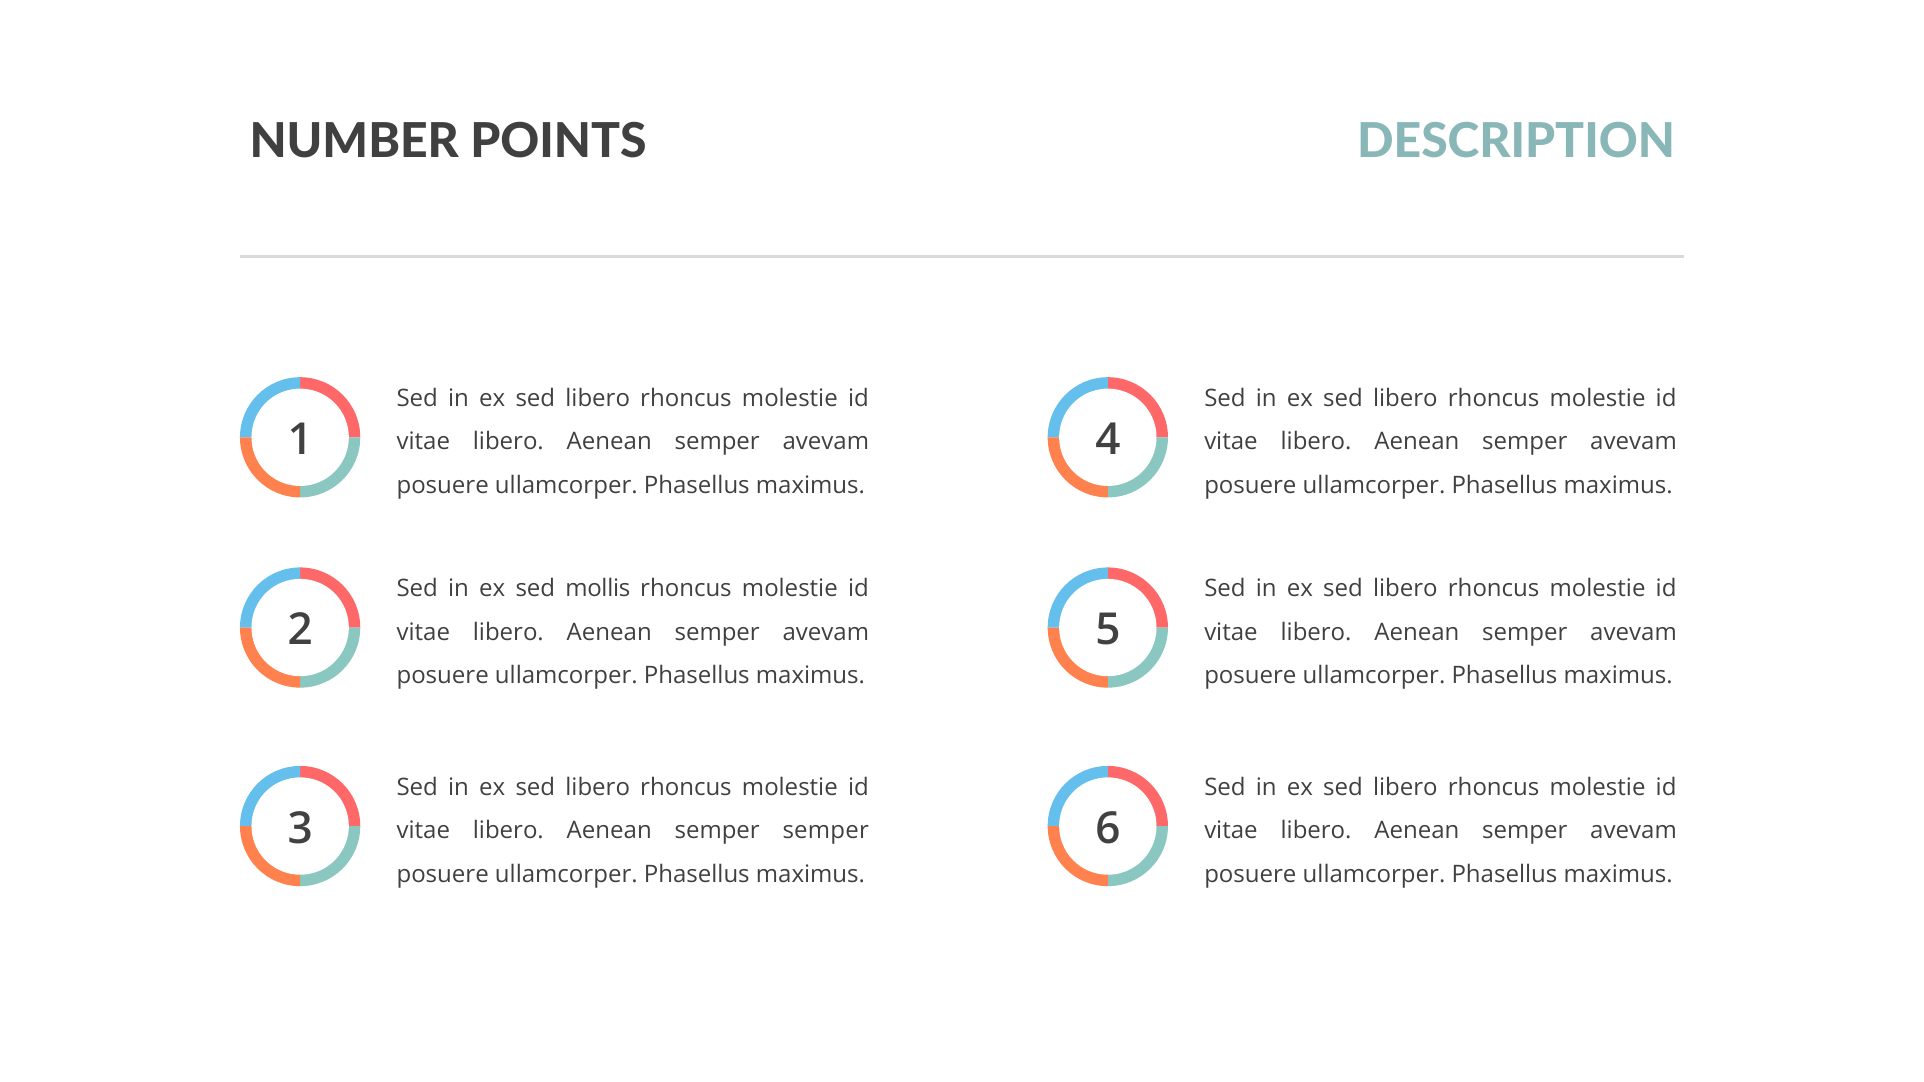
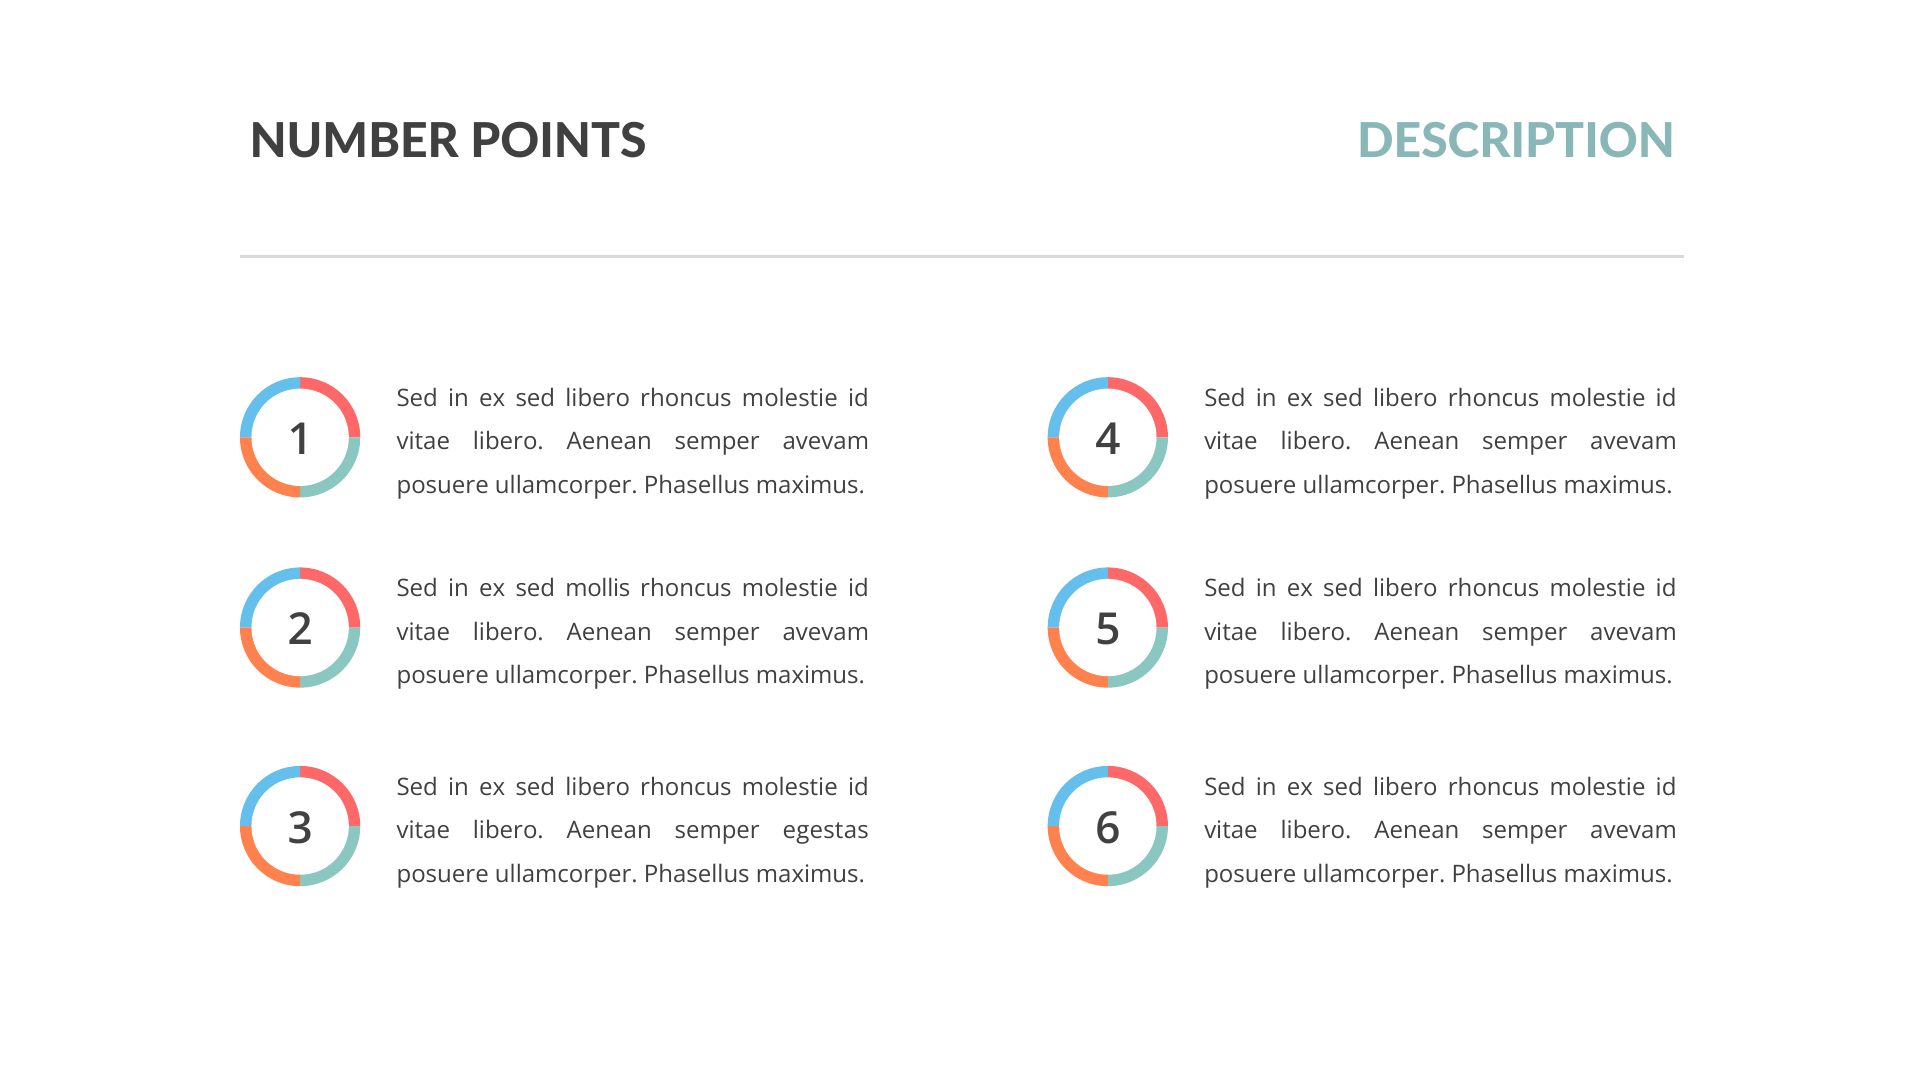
semper semper: semper -> egestas (826, 831)
